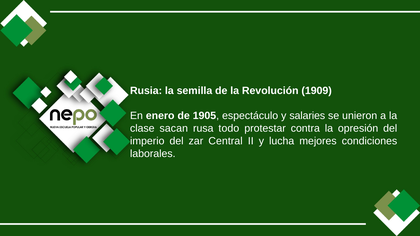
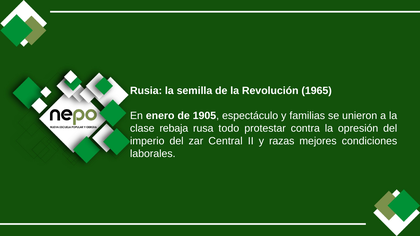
1909: 1909 -> 1965 (317, 91)
salaries: salaries -> familias (307, 116)
sacan: sacan -> rebaja (174, 129)
lucha: lucha -> razas (282, 141)
